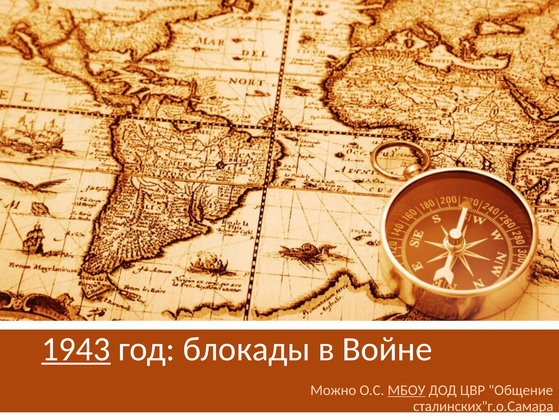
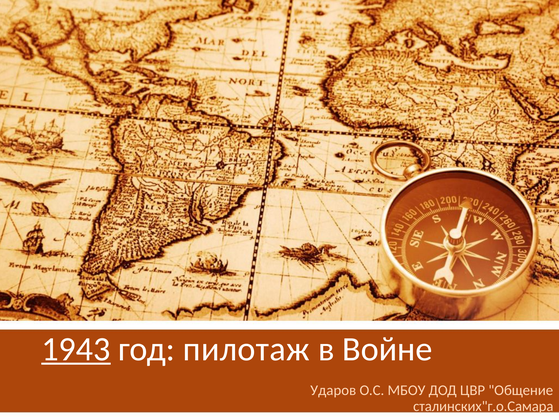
блокады: блокады -> пилотаж (246, 348)
Можно: Можно -> Ударов (333, 390)
МБОУ underline: present -> none (406, 390)
